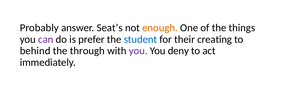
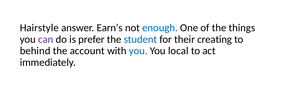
Probably: Probably -> Hairstyle (39, 28)
Seat’s: Seat’s -> Earn’s (110, 28)
enough colour: orange -> blue (160, 28)
through: through -> account (87, 51)
you colour: purple -> blue (138, 51)
deny: deny -> local (178, 51)
